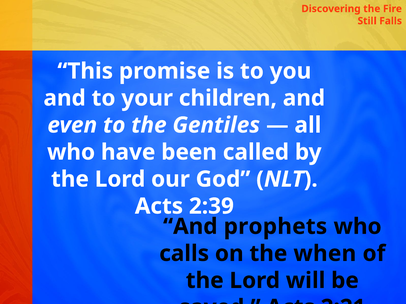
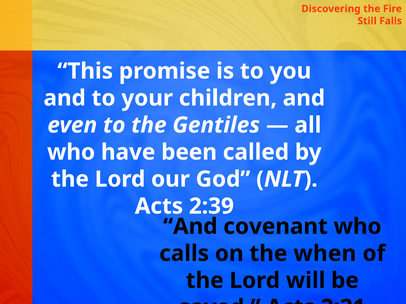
prophets: prophets -> covenant (276, 227)
